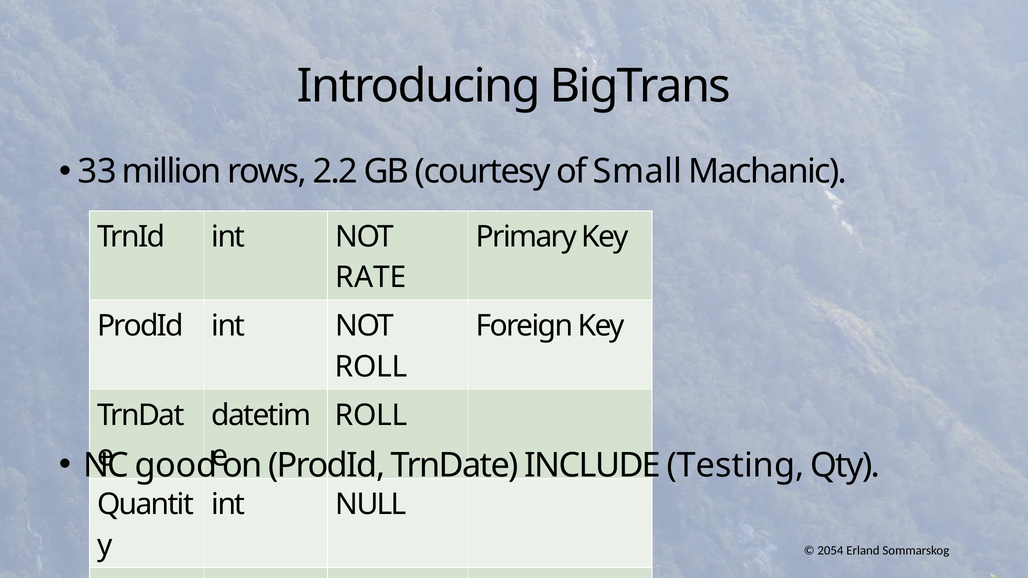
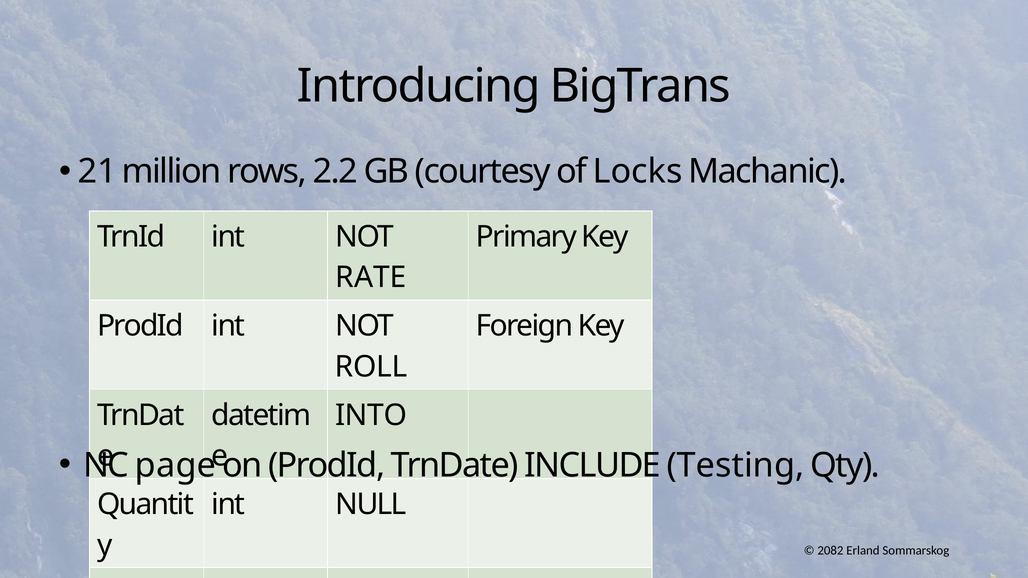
33: 33 -> 21 (97, 172)
Small: Small -> Locks (638, 172)
ROLL: ROLL -> INTO (371, 415)
good: good -> page (176, 465)
2054: 2054 -> 2082 (830, 551)
